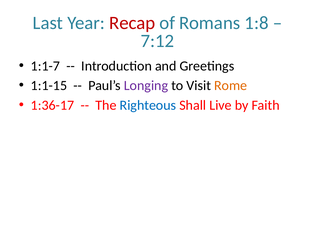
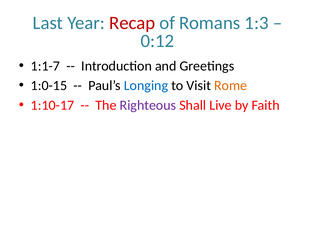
1:8: 1:8 -> 1:3 (257, 23)
7:12: 7:12 -> 0:12 (157, 41)
1:1-15: 1:1-15 -> 1:0-15 (49, 86)
Longing colour: purple -> blue (146, 86)
1:36-17: 1:36-17 -> 1:10-17 (52, 105)
Righteous colour: blue -> purple (148, 105)
